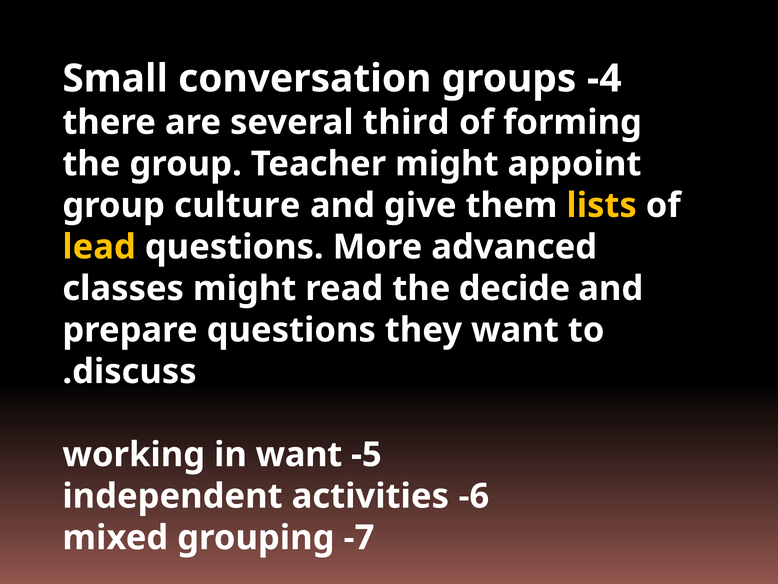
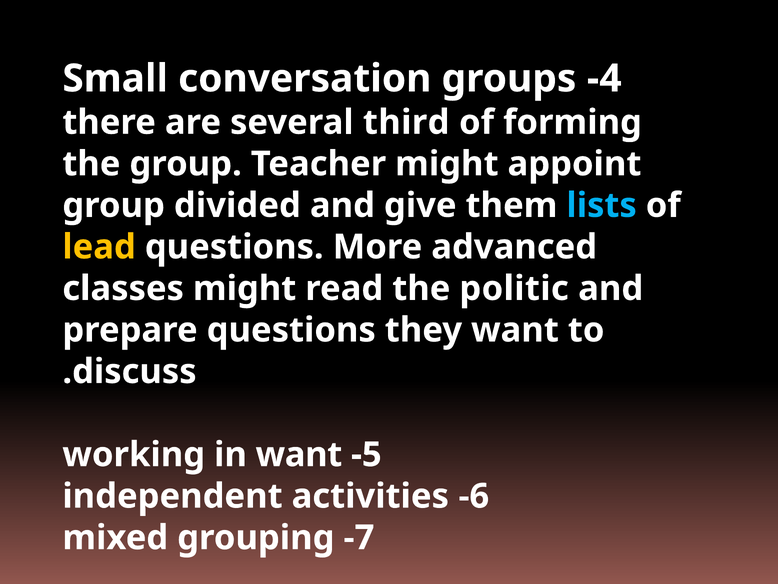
culture: culture -> divided (237, 205)
lists colour: yellow -> light blue (602, 205)
decide: decide -> politic (514, 288)
